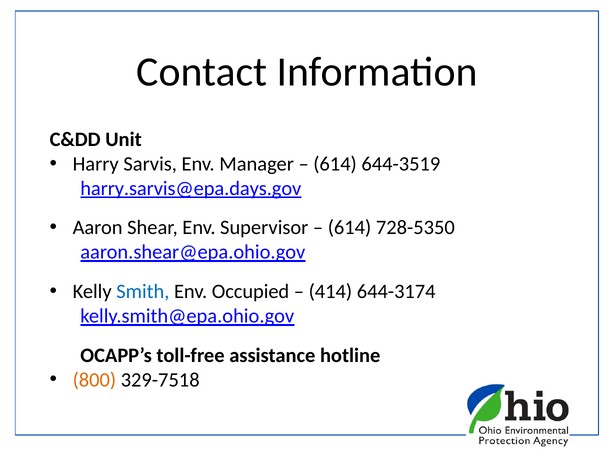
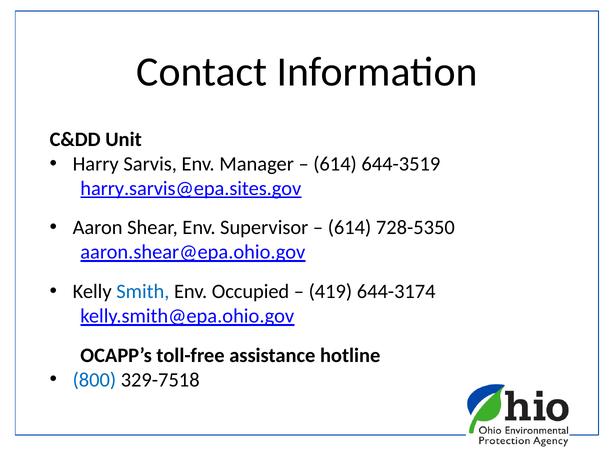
harry.sarvis@epa.days.gov: harry.sarvis@epa.days.gov -> harry.sarvis@epa.sites.gov (191, 189)
414: 414 -> 419 (330, 292)
800 colour: orange -> blue (94, 380)
